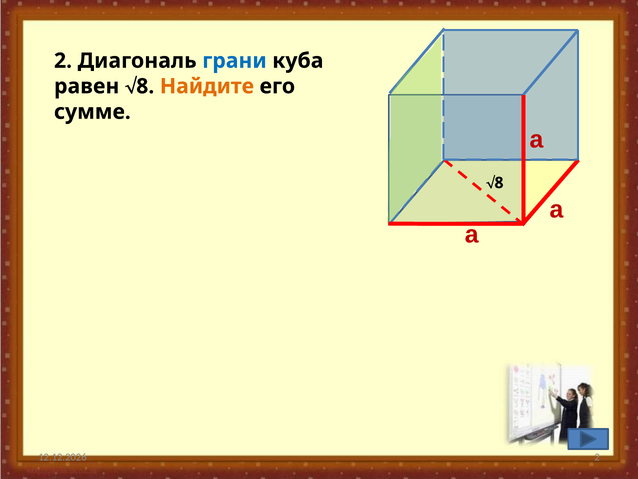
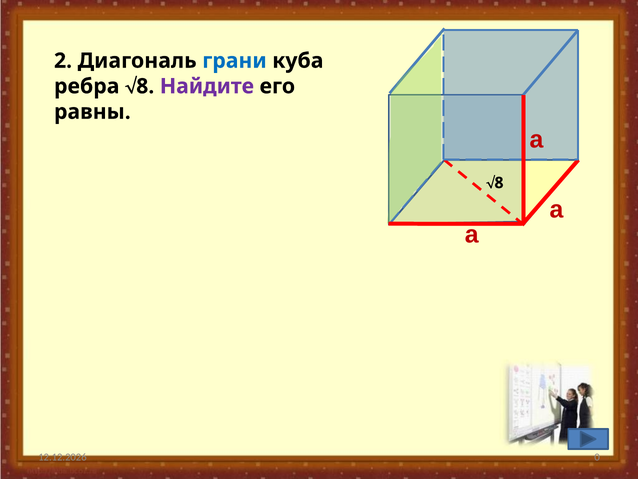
равен: равен -> ребра (87, 86)
Найдите colour: orange -> purple (207, 86)
сумме: сумме -> равны (92, 112)
2: 2 -> 0 (597, 457)
